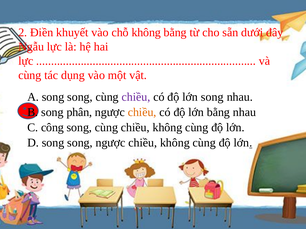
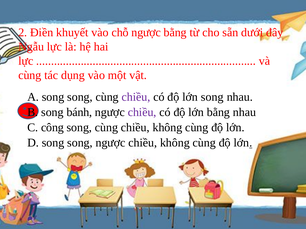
chỗ không: không -> ngược (146, 32)
phân: phân -> bánh (79, 112)
chiều colour: orange -> purple (142, 112)
